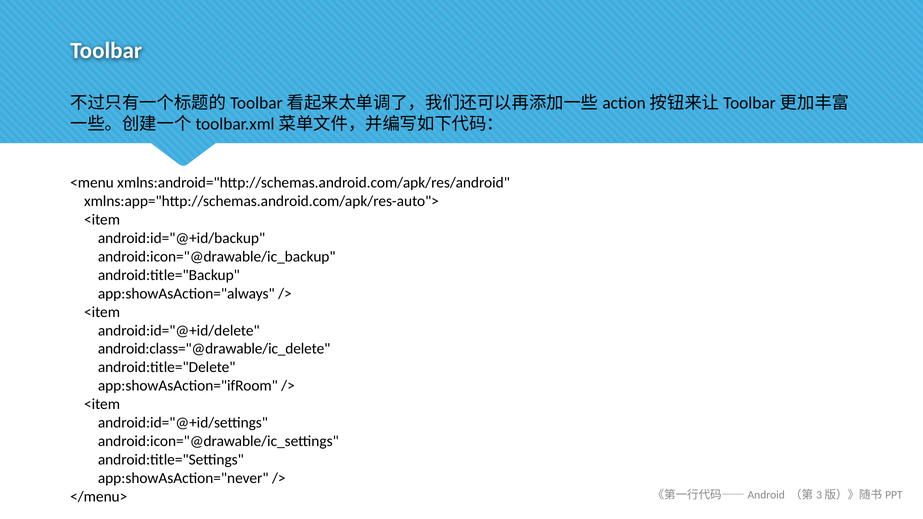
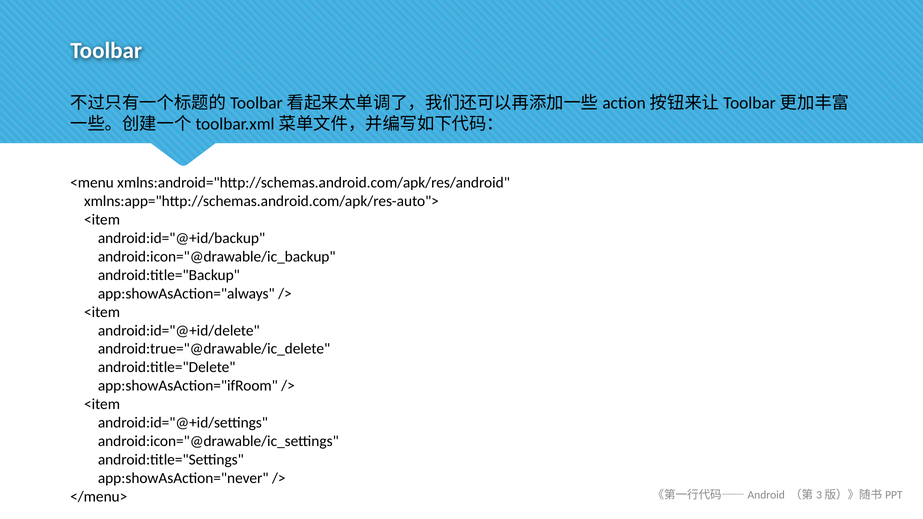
android:class="@drawable/ic_delete: android:class="@drawable/ic_delete -> android:true="@drawable/ic_delete (214, 349)
